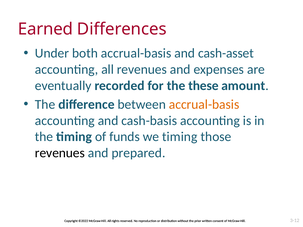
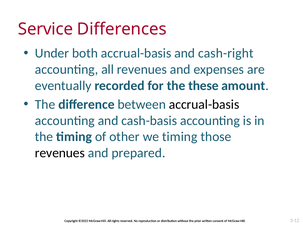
Earned: Earned -> Service (46, 29)
cash-asset: cash-asset -> cash-right (226, 53)
accrual-basis colour: orange -> black (204, 105)
funds: funds -> other (124, 137)
